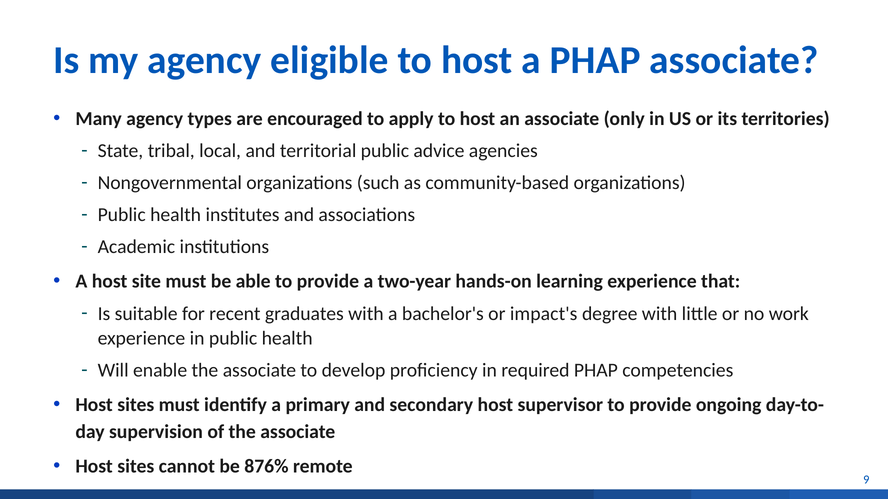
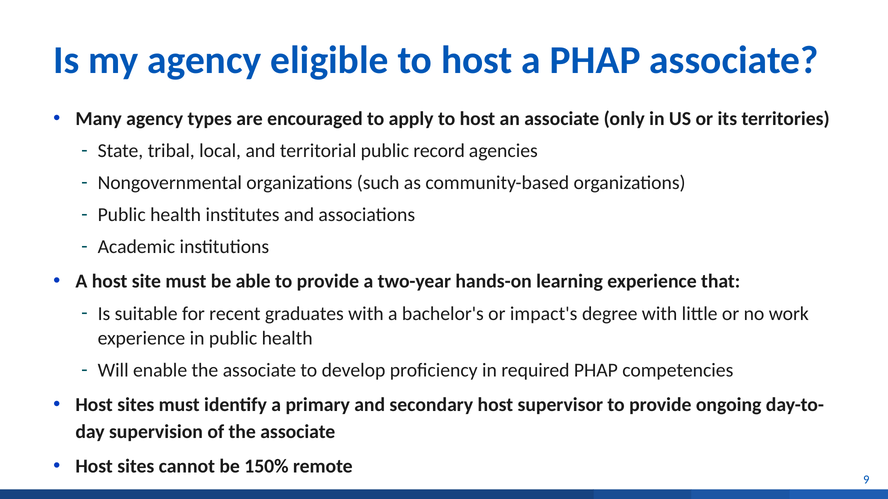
advice: advice -> record (439, 151)
876%: 876% -> 150% (266, 467)
